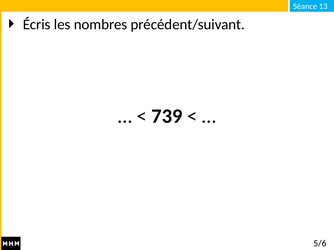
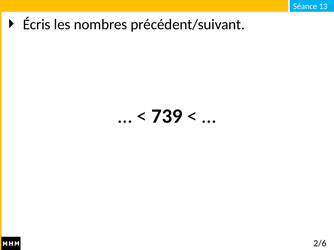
5/6: 5/6 -> 2/6 (320, 244)
